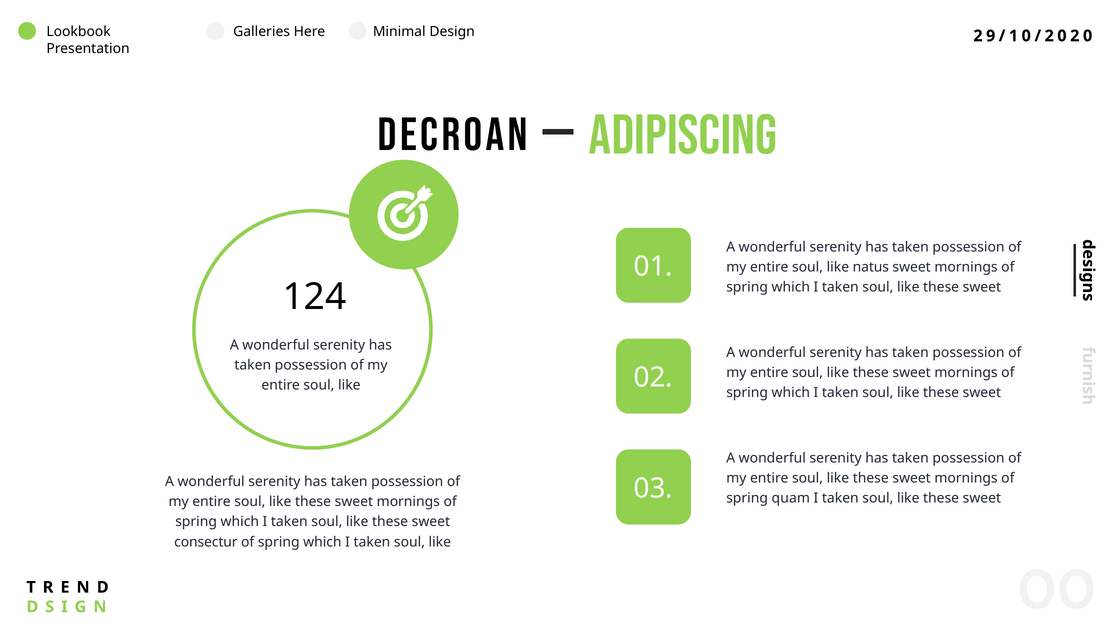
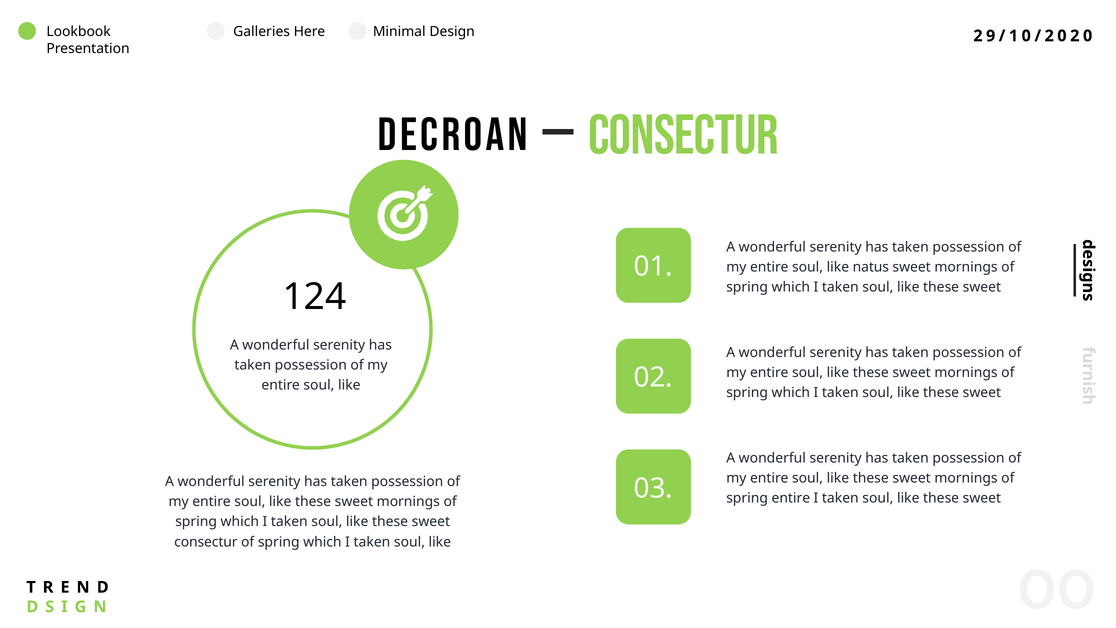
DECROAN ADIPISCING: ADIPISCING -> CONSECTUR (683, 135)
spring quam: quam -> entire (791, 498)
